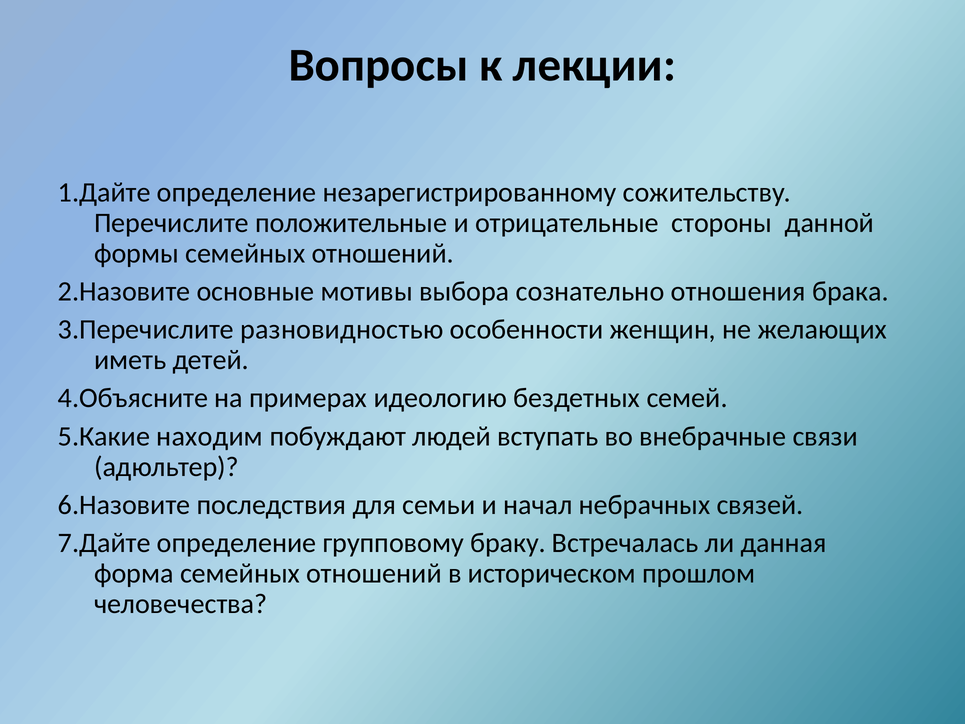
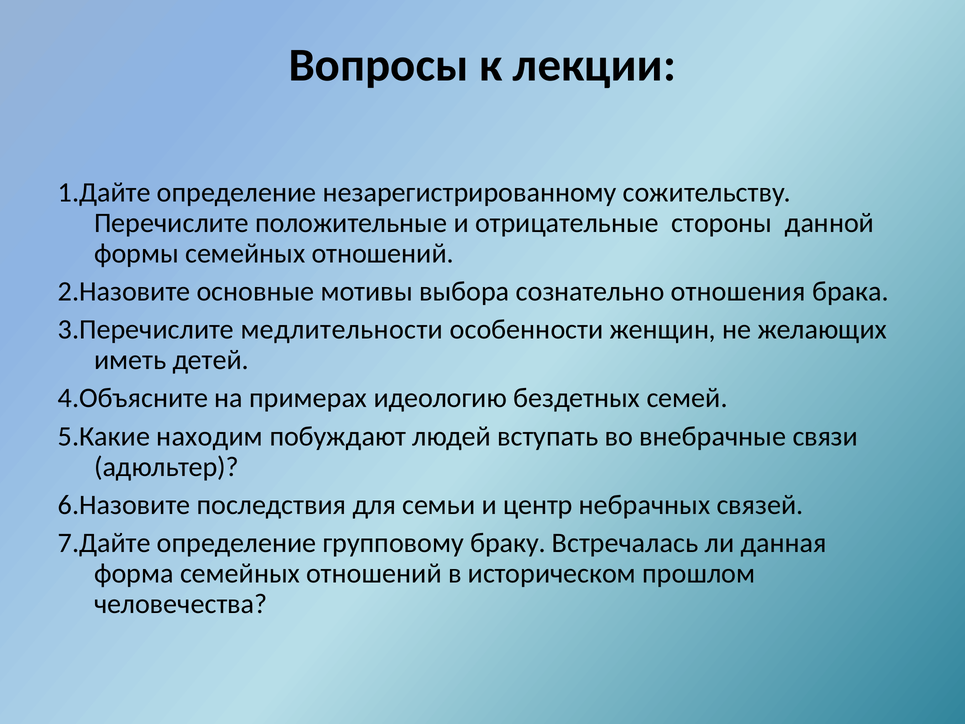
разновидностью: разновидностью -> медлительности (342, 330)
начал: начал -> центр (538, 505)
